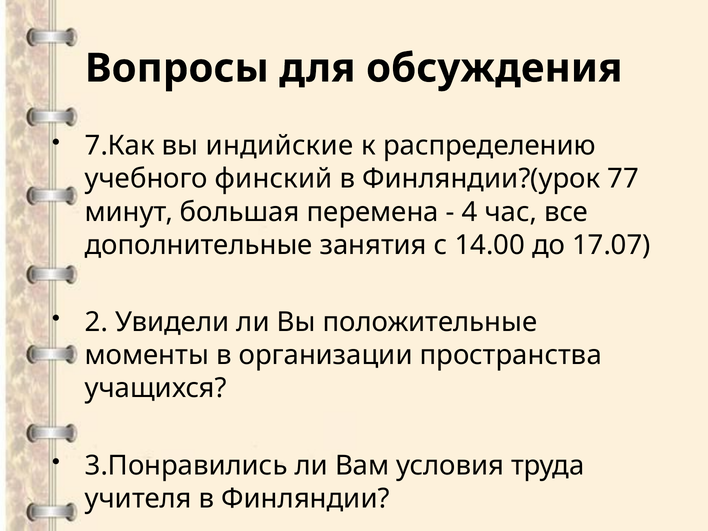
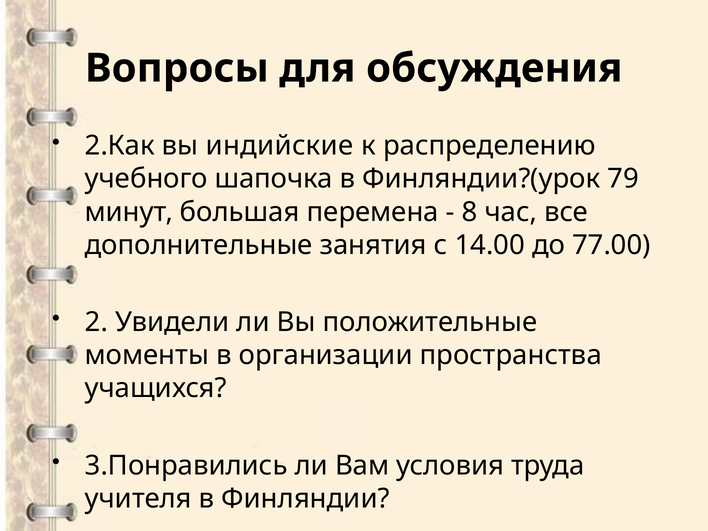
7.Как: 7.Как -> 2.Как (120, 146)
финский: финский -> шапочка (274, 179)
77: 77 -> 79 (623, 179)
4: 4 -> 8 (470, 212)
17.07: 17.07 -> 77.00 (611, 245)
